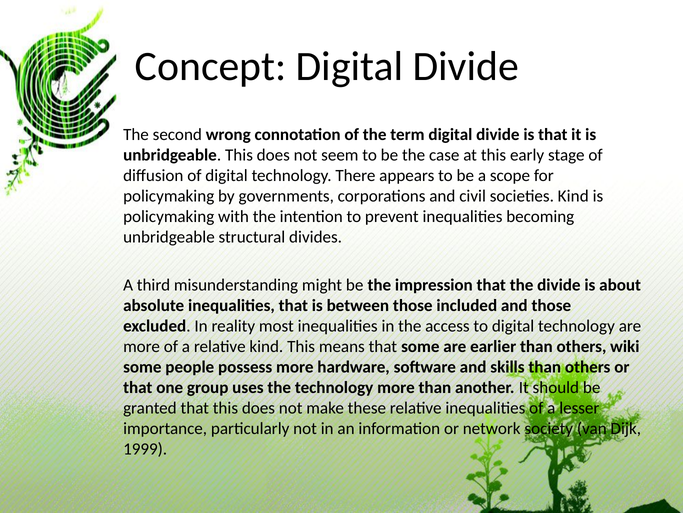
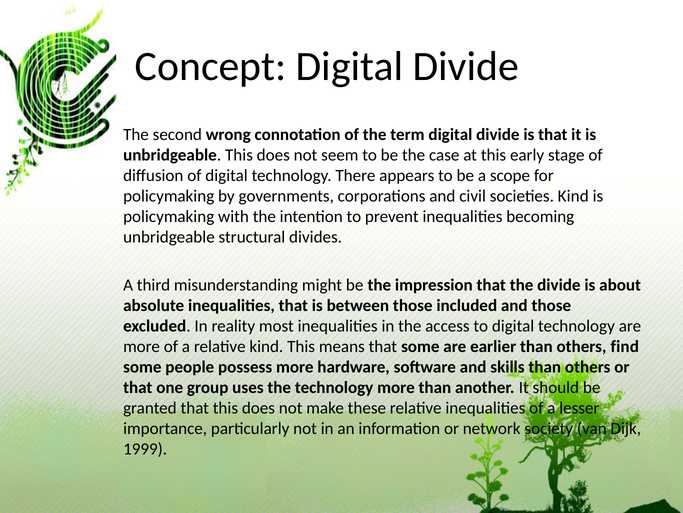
wiki: wiki -> find (625, 346)
